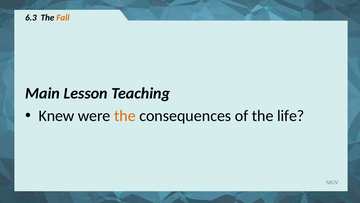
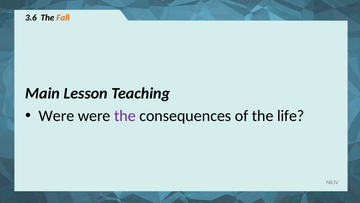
6.3: 6.3 -> 3.6 (31, 18)
Knew: Knew -> Were (56, 116)
the colour: orange -> purple (125, 116)
